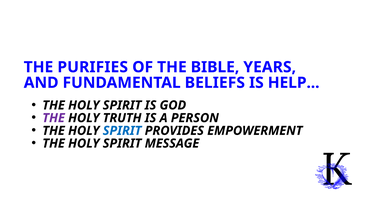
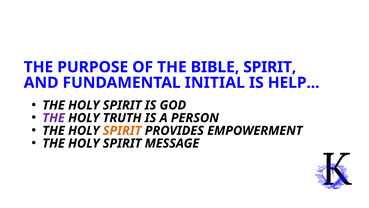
PURIFIES: PURIFIES -> PURPOSE (93, 67)
BIBLE YEARS: YEARS -> SPIRIT (270, 67)
BELIEFS: BELIEFS -> INITIAL (215, 83)
SPIRIT colour: blue -> orange (122, 130)
